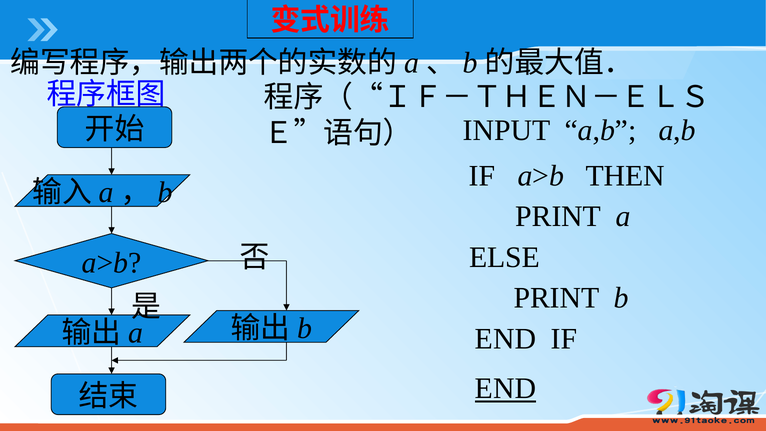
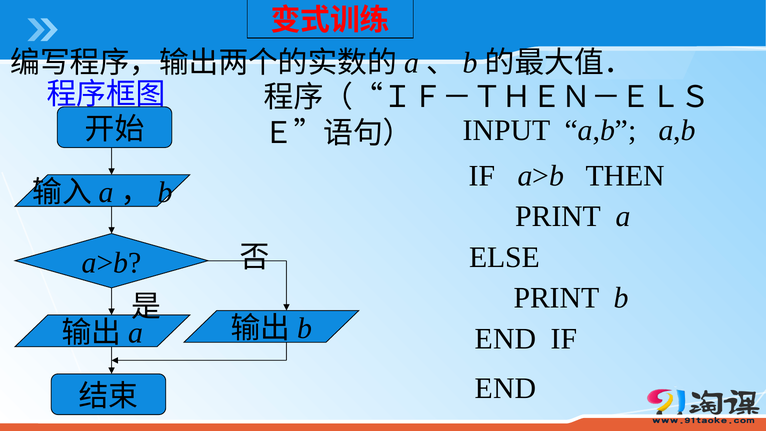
END underline: present -> none (506, 388)
